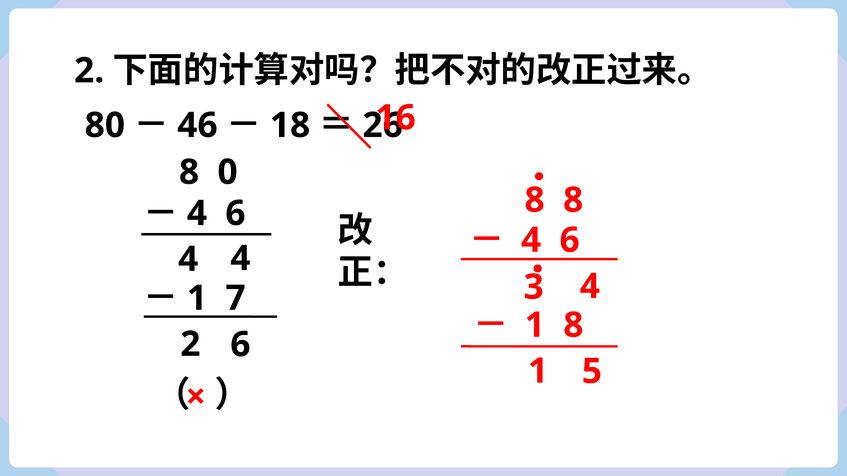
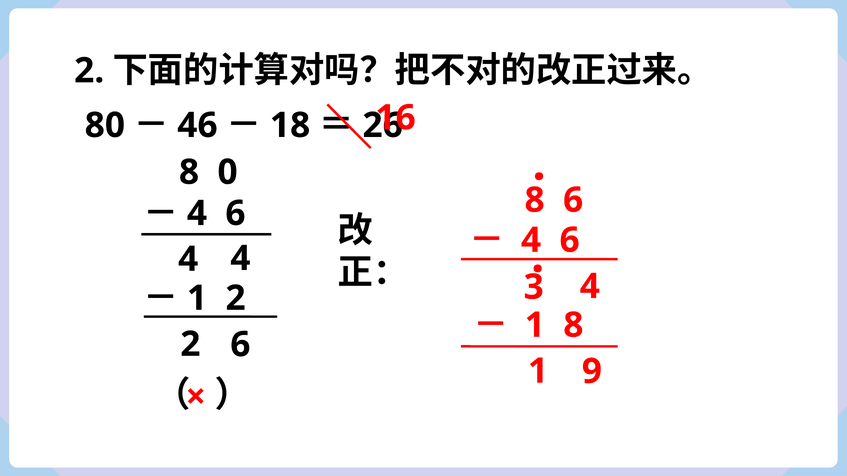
8 8: 8 -> 6 (573, 200)
1 7: 7 -> 2 (236, 298)
5: 5 -> 9 (592, 372)
